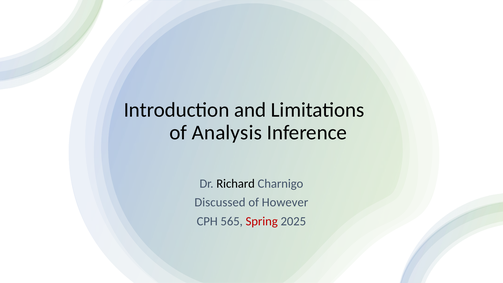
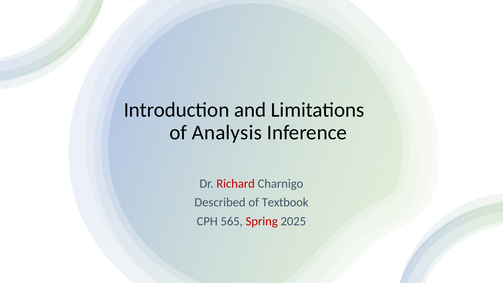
Richard colour: black -> red (236, 184)
Discussed: Discussed -> Described (220, 202)
However: However -> Textbook (285, 202)
